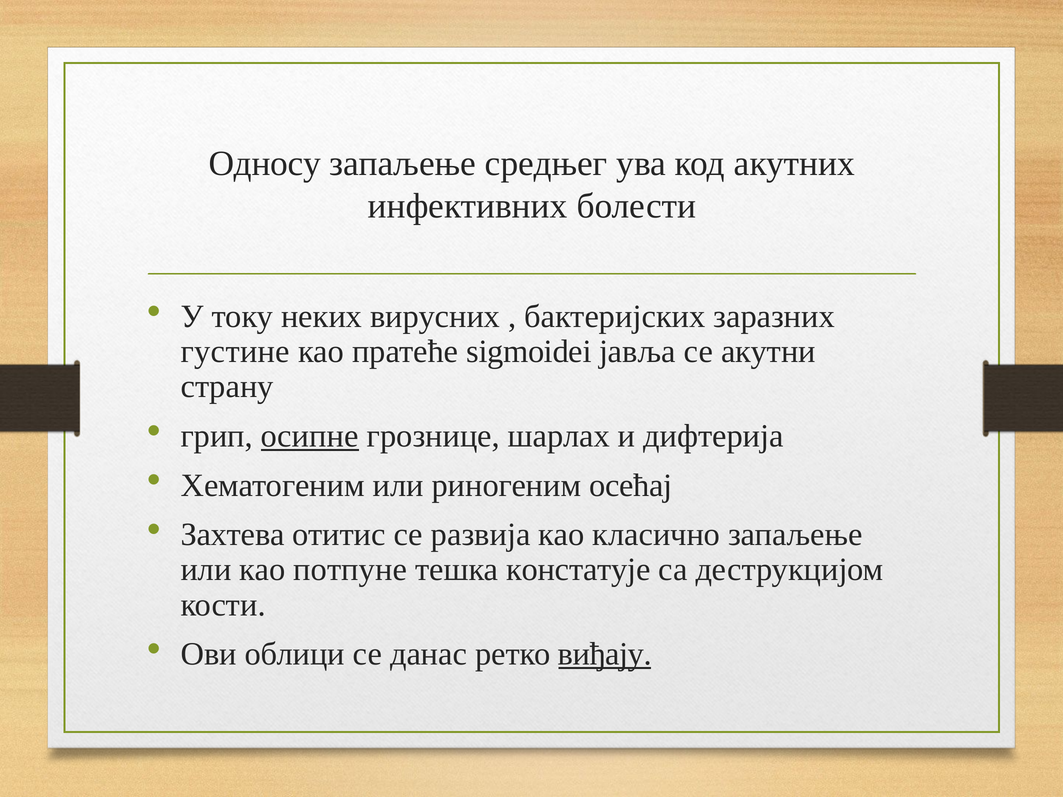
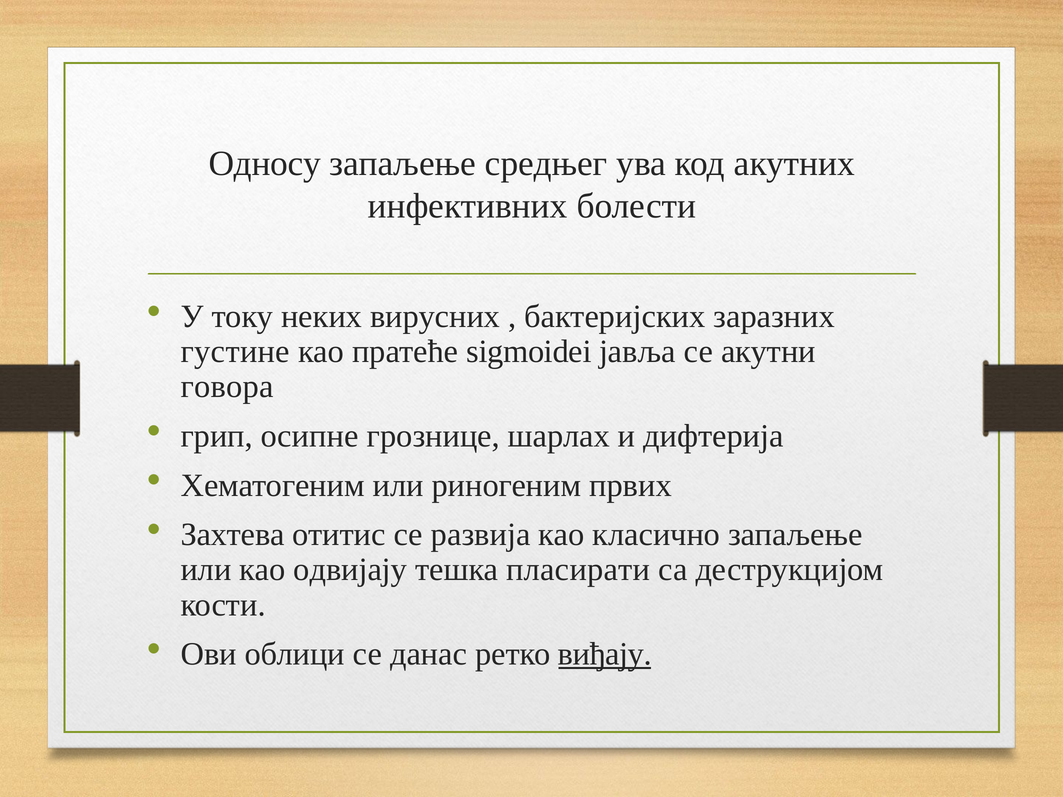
страну: страну -> говора (227, 387)
осипне underline: present -> none (310, 436)
осећај: осећај -> првих (631, 485)
потпуне: потпуне -> одвијају (350, 570)
констатује: констатује -> пласирати (578, 570)
